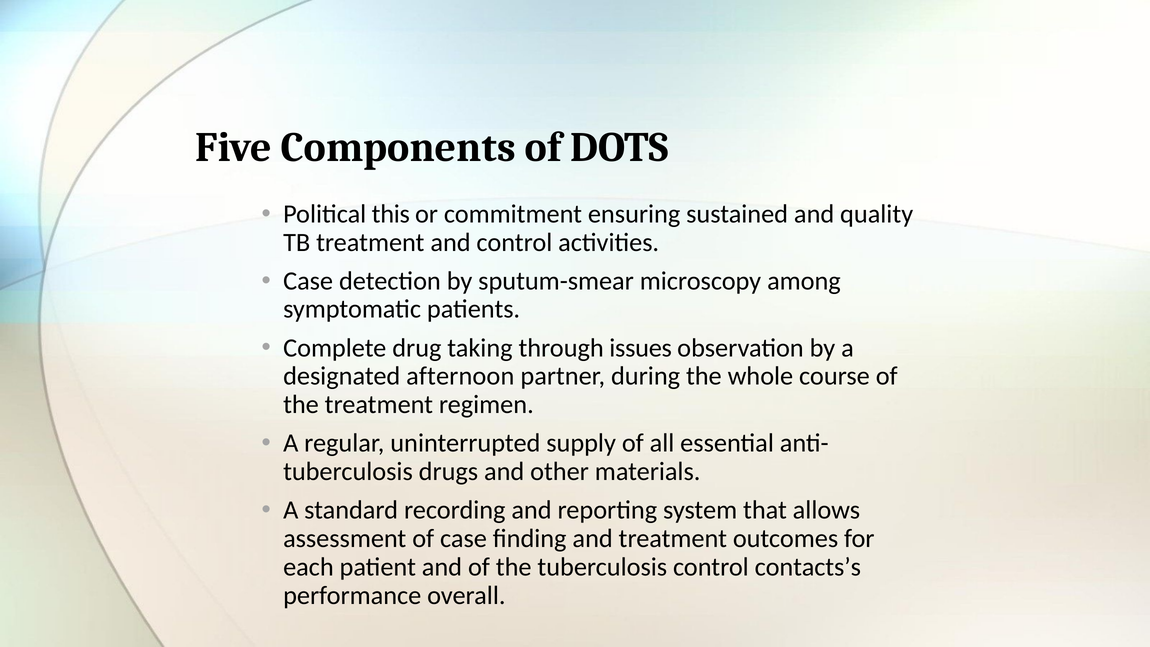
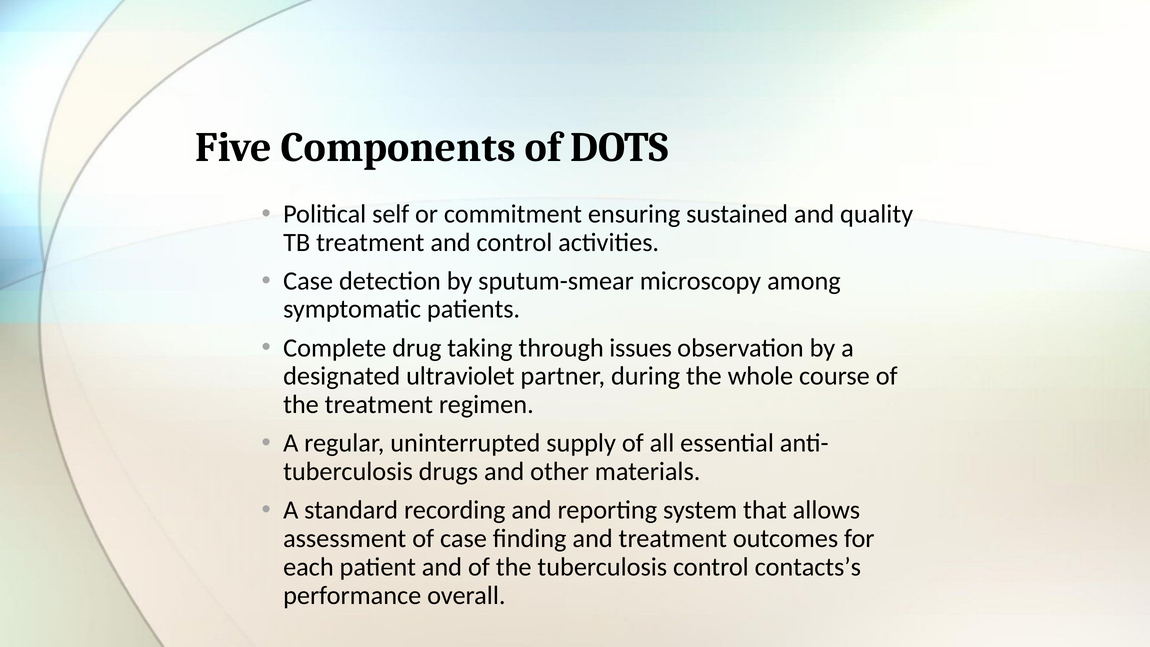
this: this -> self (391, 214)
afternoon: afternoon -> ultraviolet (460, 376)
